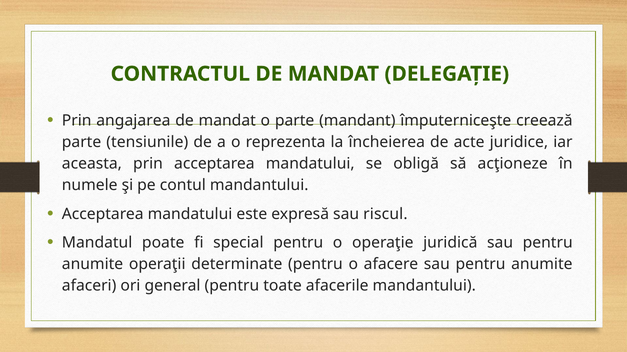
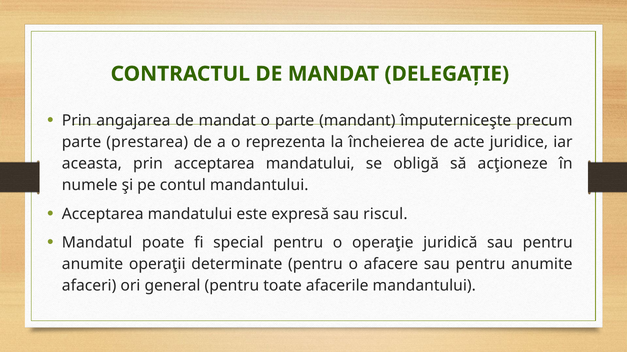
creează: creează -> precum (544, 121)
tensiunile: tensiunile -> prestarea (147, 142)
